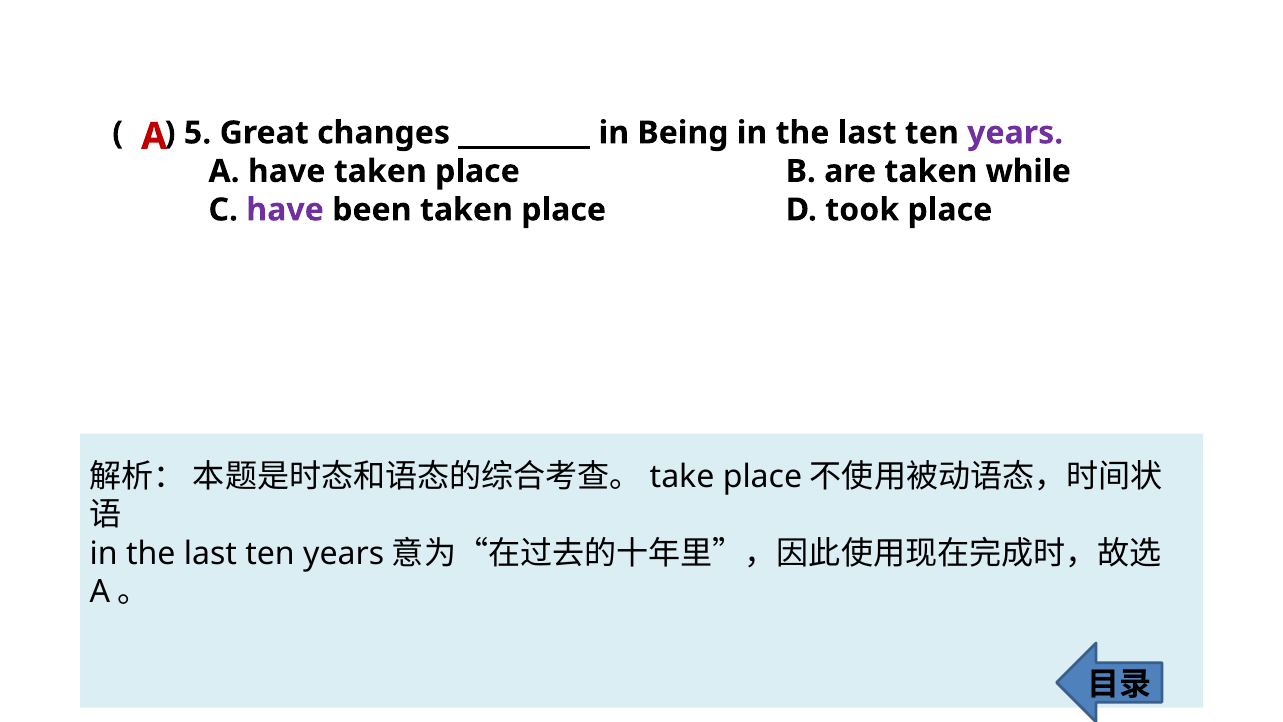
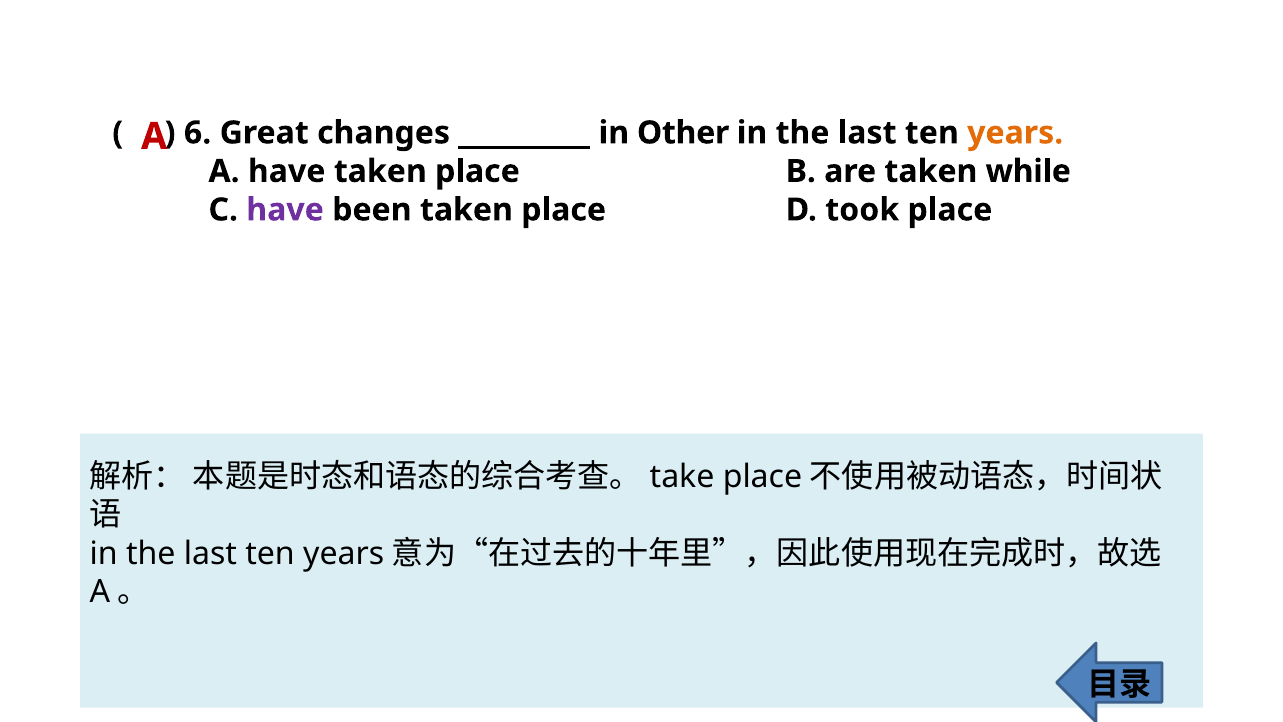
5: 5 -> 6 (198, 133)
Being: Being -> Other (683, 133)
years colour: purple -> orange (1015, 133)
